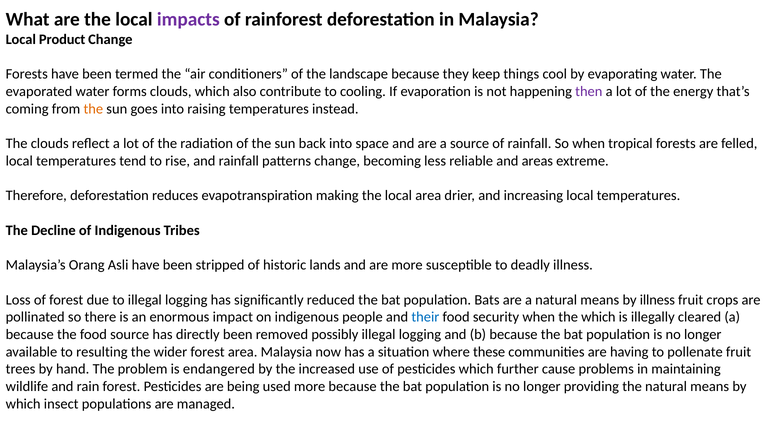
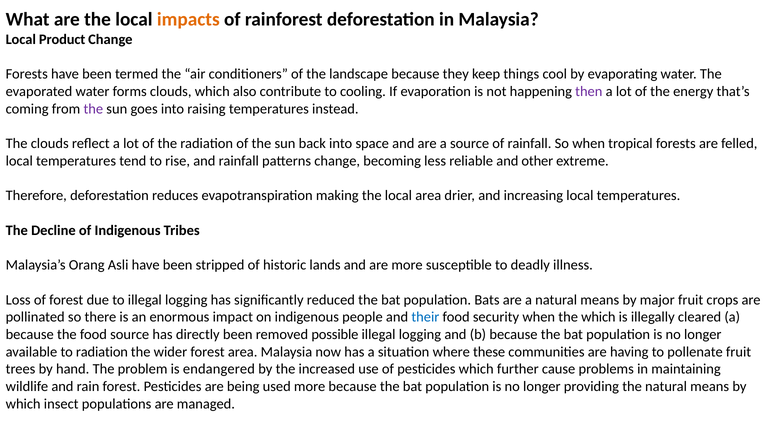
impacts colour: purple -> orange (188, 19)
the colour: orange -> purple (93, 109)
areas: areas -> other (537, 161)
by illness: illness -> major (657, 300)
possibly: possibly -> possible (335, 335)
to resulting: resulting -> radiation (102, 352)
